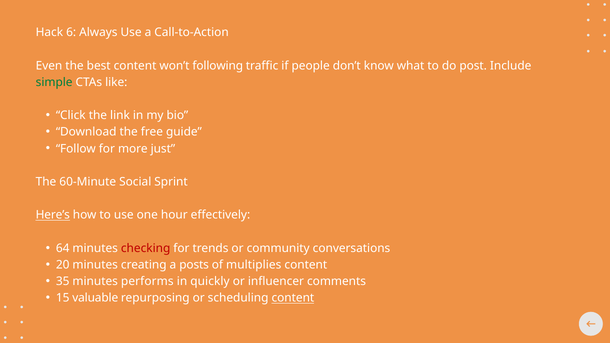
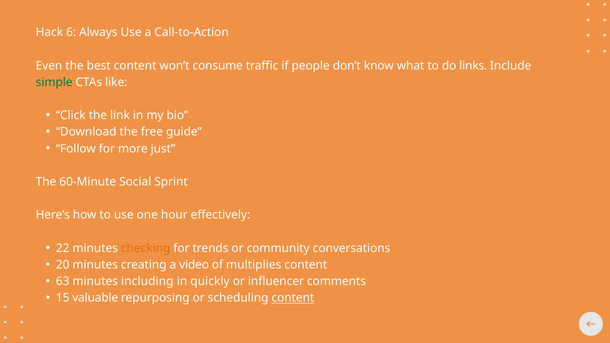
following: following -> consume (218, 66)
post: post -> links (473, 66)
Here’s underline: present -> none (53, 215)
64: 64 -> 22 (63, 248)
checking colour: red -> orange (146, 248)
posts: posts -> video (194, 265)
35: 35 -> 63 (63, 282)
performs: performs -> including (147, 282)
